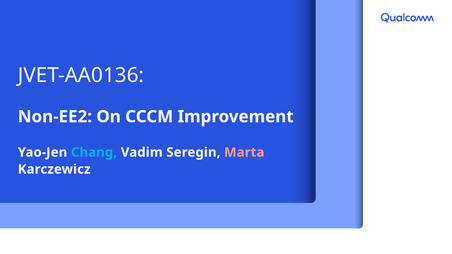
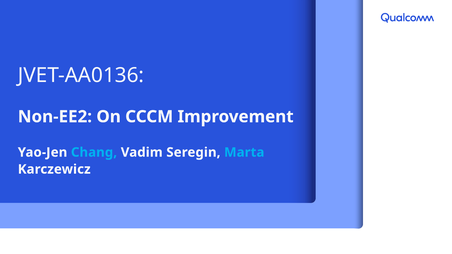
Marta colour: pink -> light blue (244, 152)
